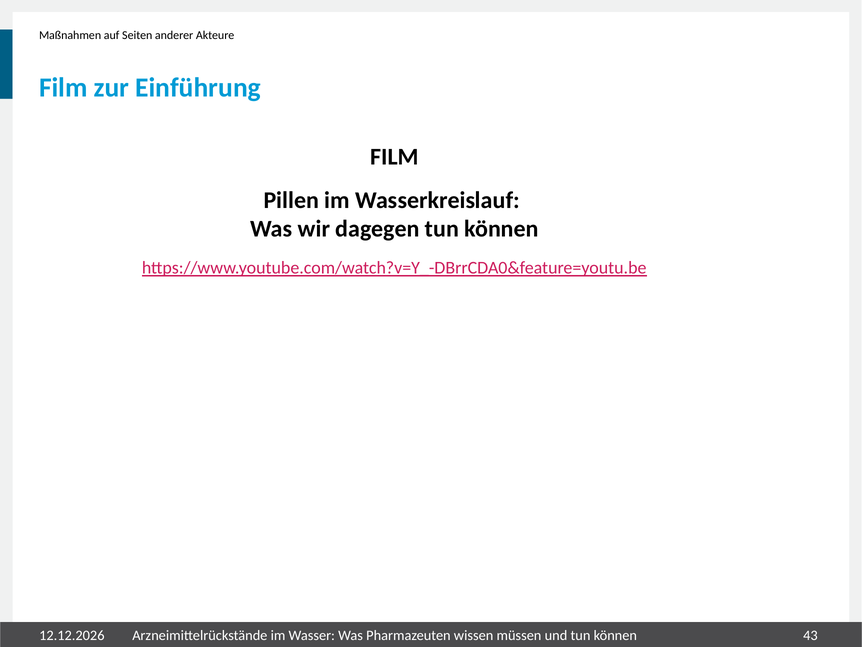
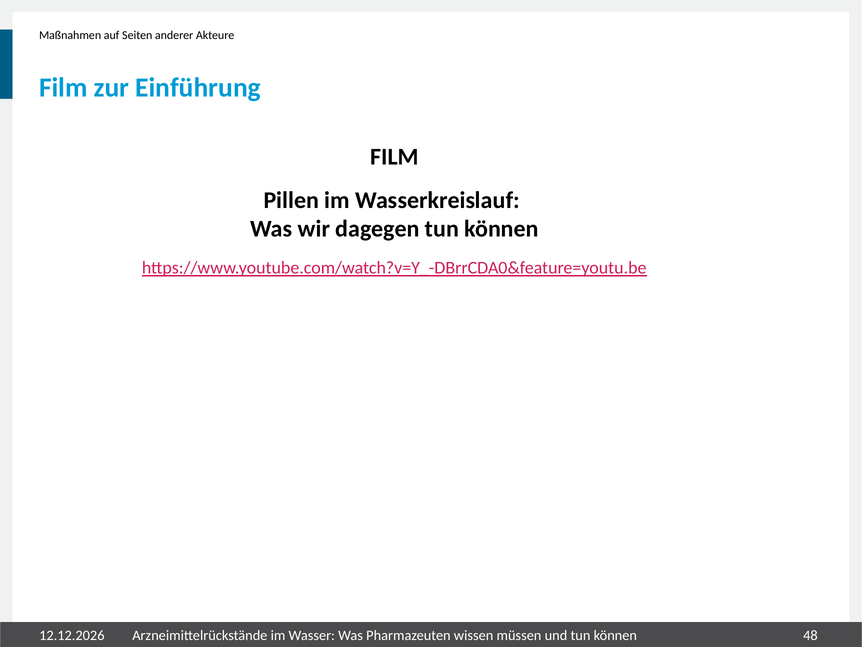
43: 43 -> 48 (810, 635)
